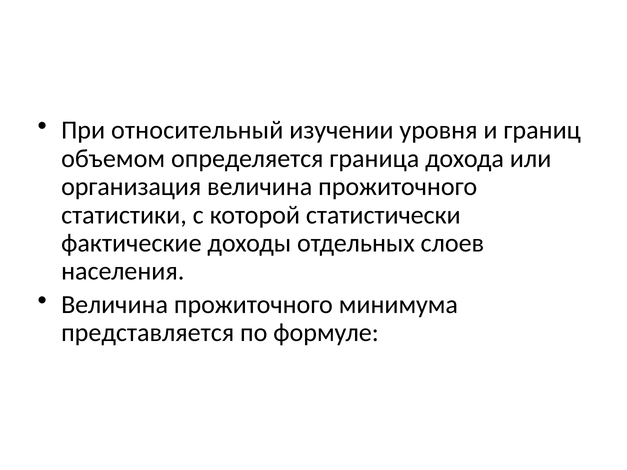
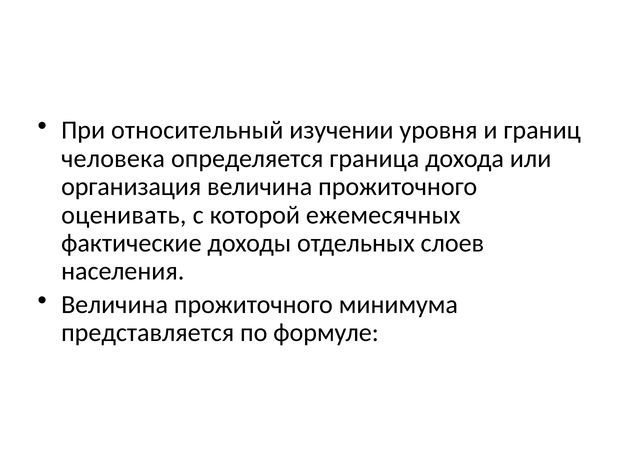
объемом: объемом -> человека (113, 159)
статистики: статистики -> оценивать (124, 215)
статистически: статистически -> ежемесячных (383, 215)
